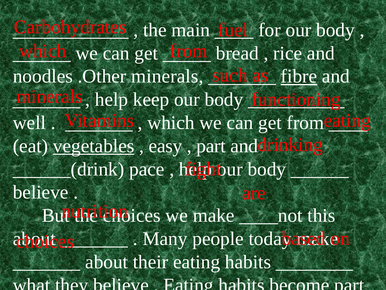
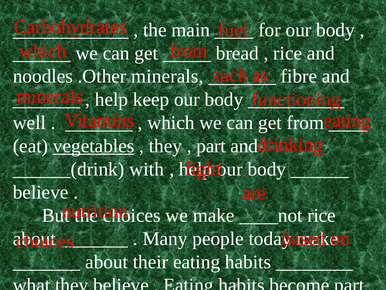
fibre underline: present -> none (299, 76)
easy: easy -> they (165, 146)
pace: pace -> with (147, 169)
____not this: this -> rice (321, 215)
